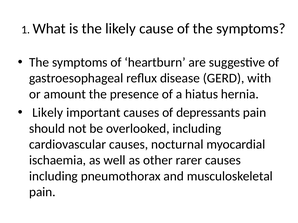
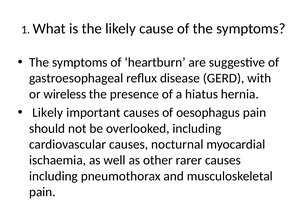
amount: amount -> wireless (65, 94)
depressants: depressants -> oesophagus (208, 113)
